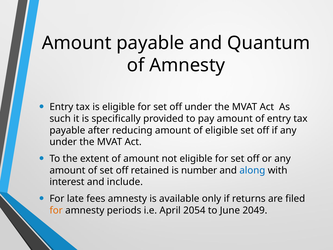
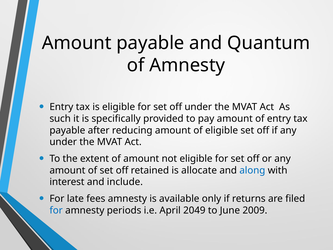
number: number -> allocate (199, 170)
for colour: orange -> blue (56, 210)
2054: 2054 -> 2049 (194, 210)
2049: 2049 -> 2009 (255, 210)
